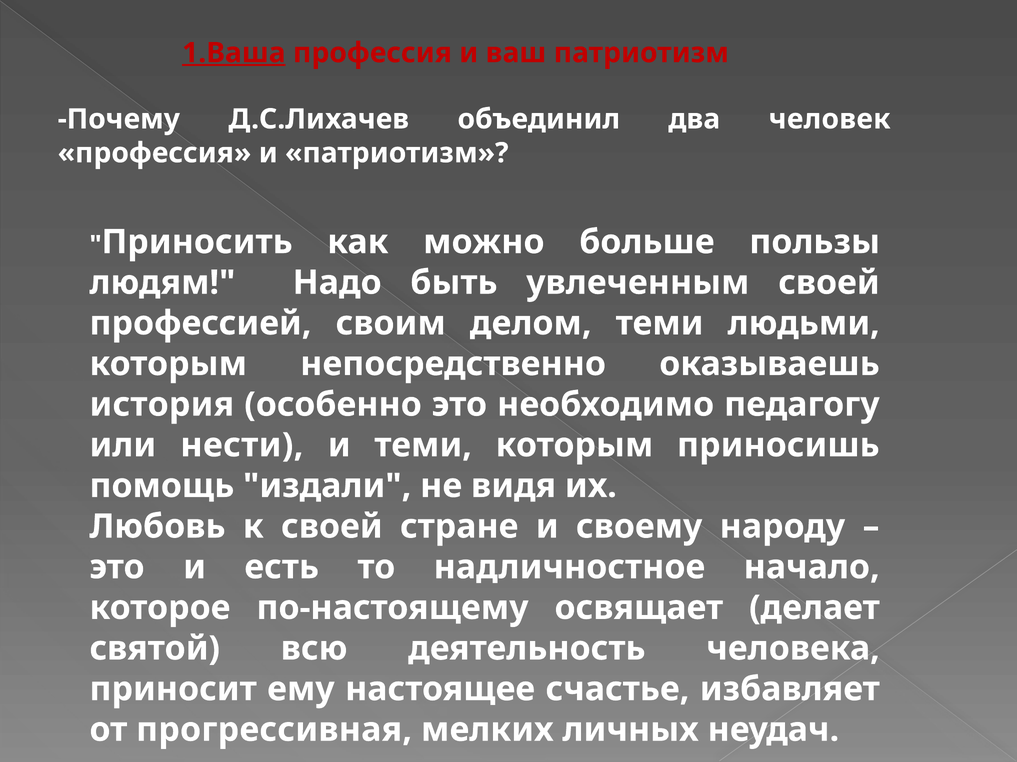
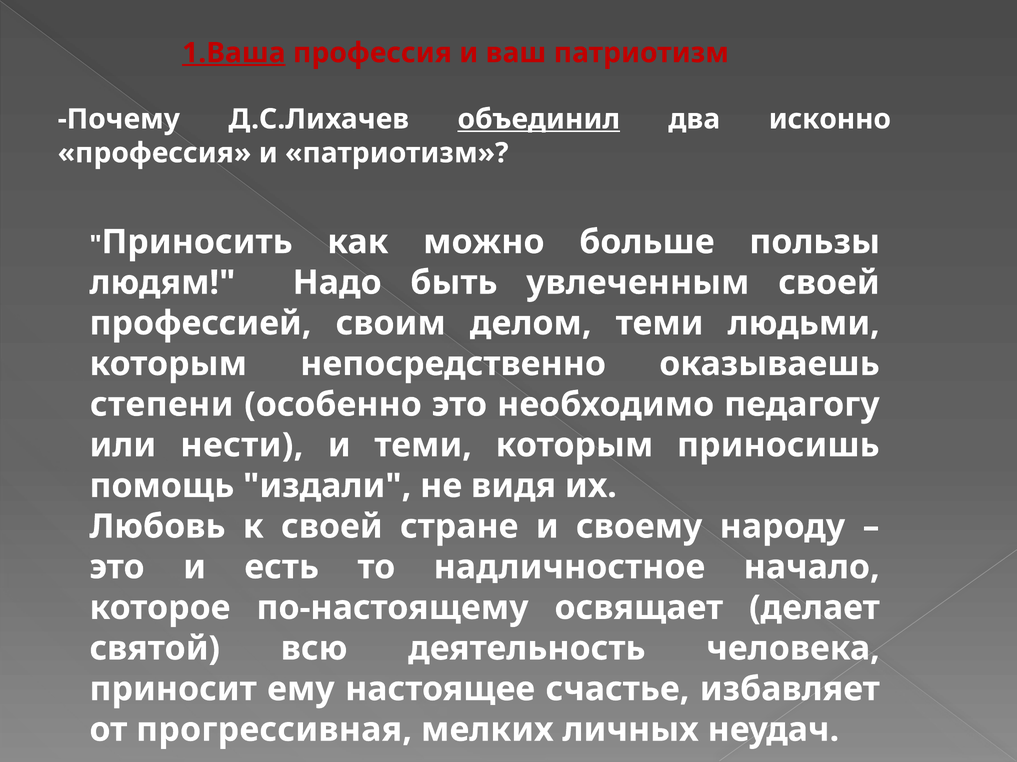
объединил underline: none -> present (539, 119)
человек: человек -> исконно (830, 119)
история: история -> степени (162, 405)
